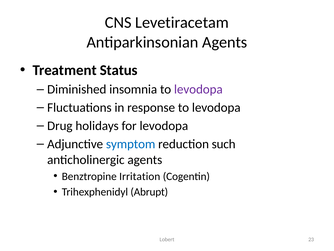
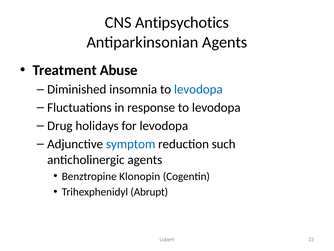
Levetiracetam: Levetiracetam -> Antipsychotics (182, 23)
Status: Status -> Abuse (119, 70)
levodopa colour: purple -> blue (198, 89)
Irritation: Irritation -> Klonopin (140, 176)
